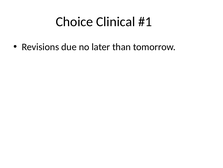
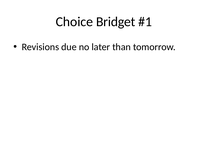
Clinical: Clinical -> Bridget (116, 22)
